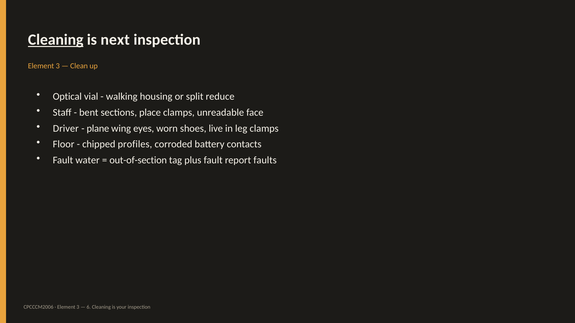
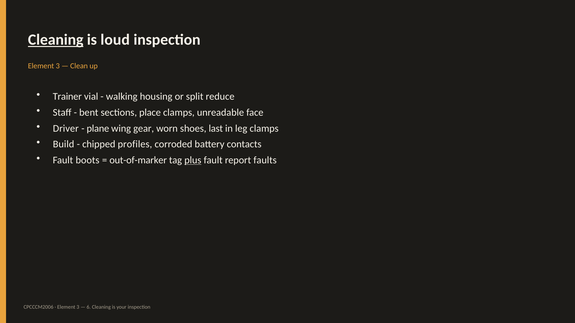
next: next -> loud (115, 40)
Optical: Optical -> Trainer (67, 97)
eyes: eyes -> gear (144, 129)
live: live -> last (216, 129)
Floor: Floor -> Build (64, 144)
water: water -> boots (88, 160)
out-of-section: out-of-section -> out-of-marker (138, 160)
plus underline: none -> present (193, 160)
